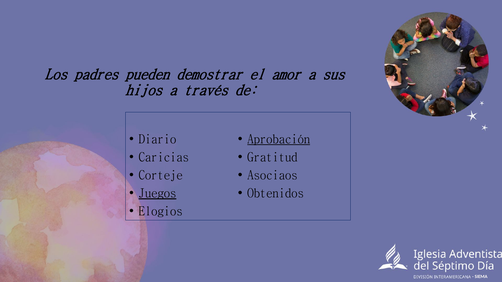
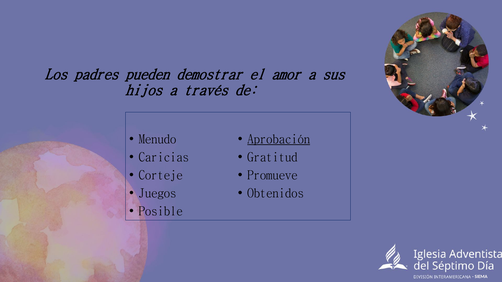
Diario: Diario -> Menudo (158, 139)
Asociaos: Asociaos -> Promueve (272, 176)
Juegos underline: present -> none (158, 194)
Elogios: Elogios -> Posible (161, 212)
